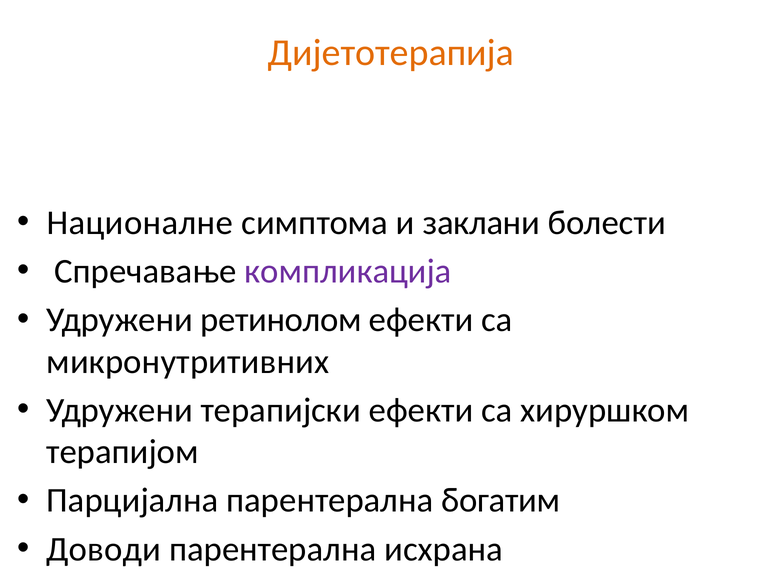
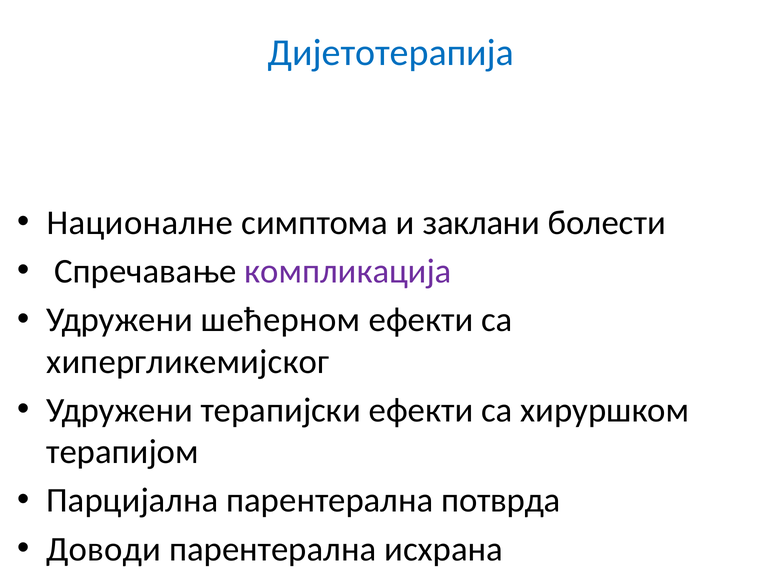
Дијетотерапија colour: orange -> blue (391, 53)
ретинолом: ретинолом -> шећерном (281, 320)
микронутритивних: микронутритивних -> хипергликемијског (188, 362)
богатим: богатим -> потврда (501, 501)
